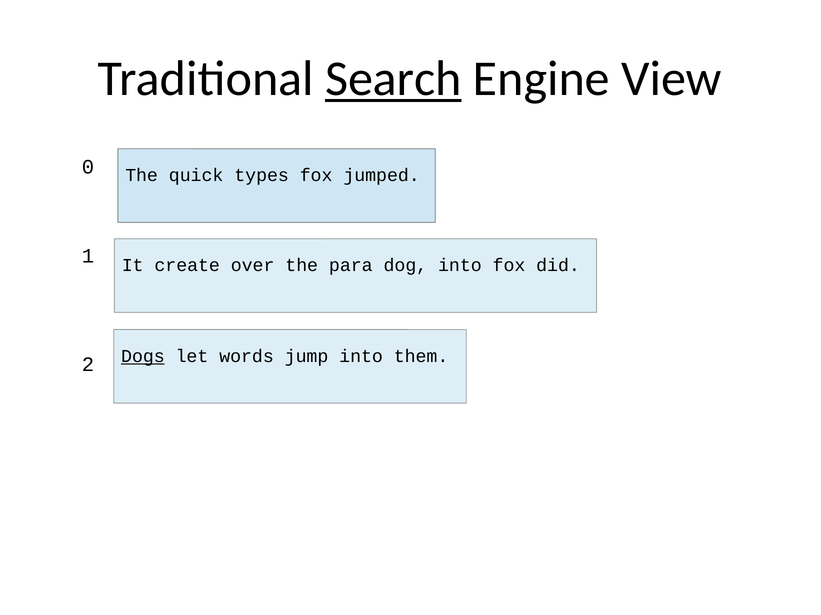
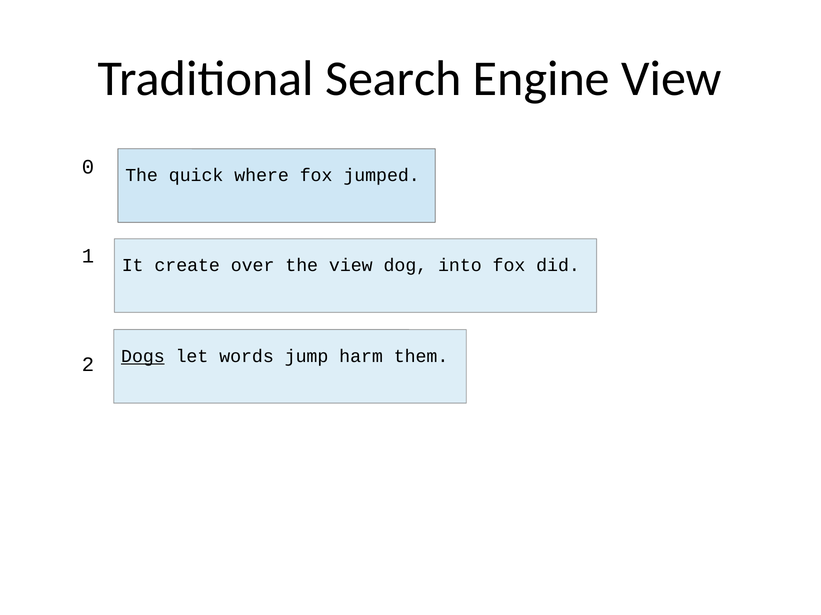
Search underline: present -> none (393, 79)
types: types -> where (262, 176)
the para: para -> view (351, 266)
jump into: into -> harm (361, 357)
